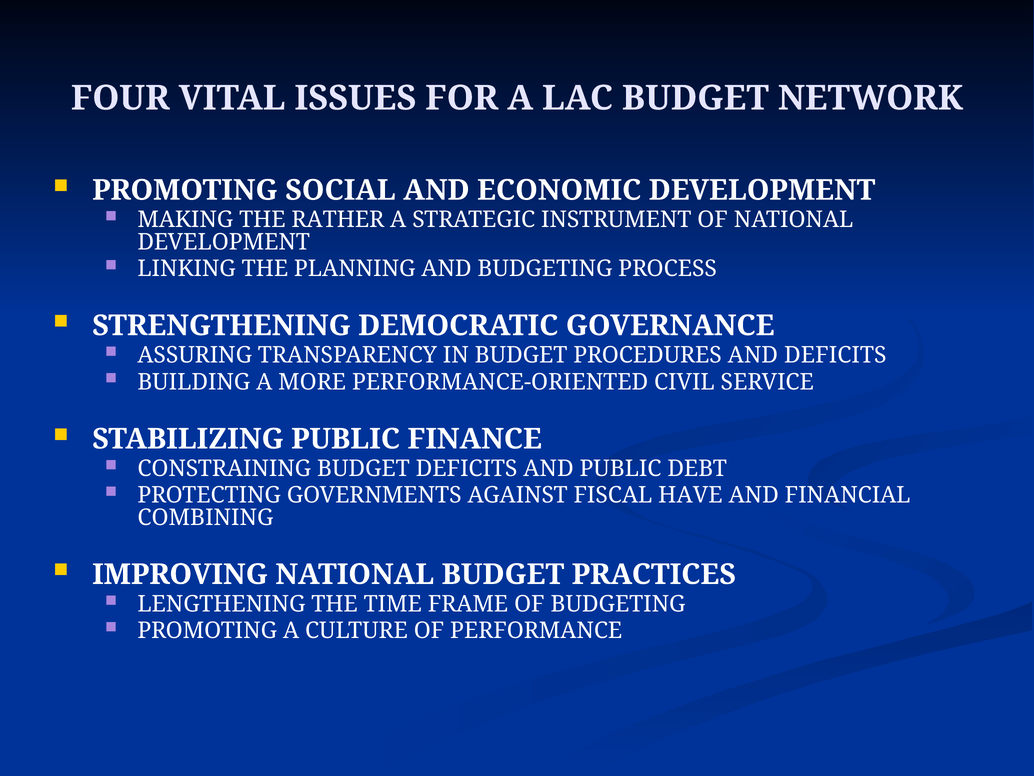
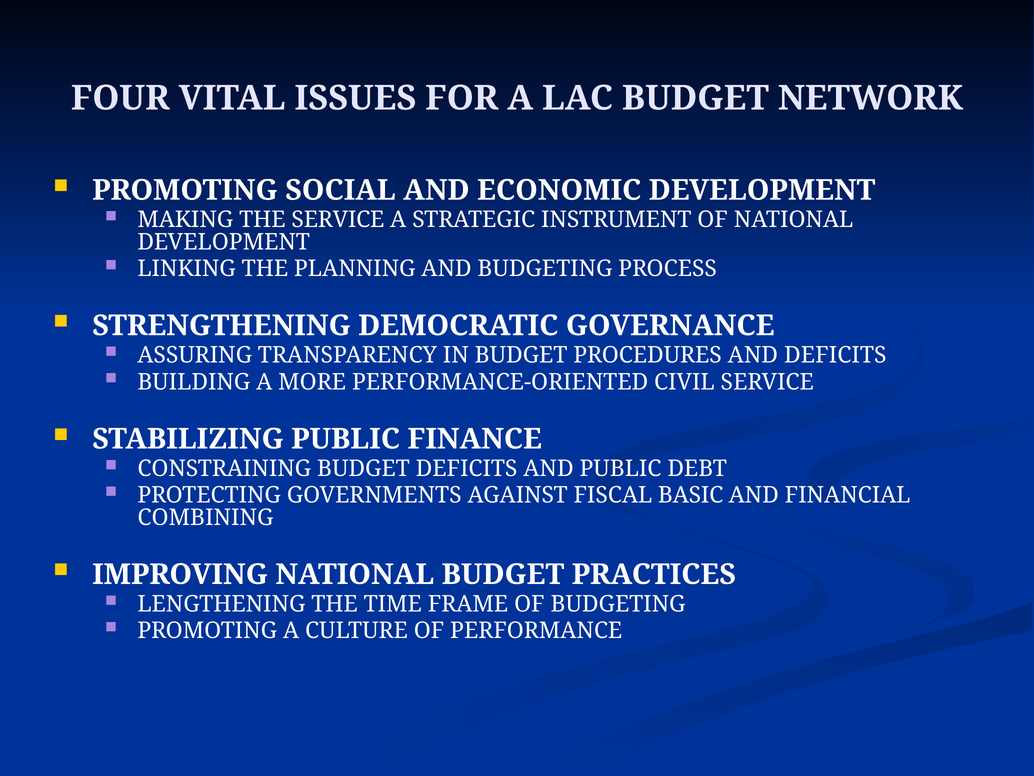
THE RATHER: RATHER -> SERVICE (338, 220)
HAVE: HAVE -> BASIC (691, 495)
